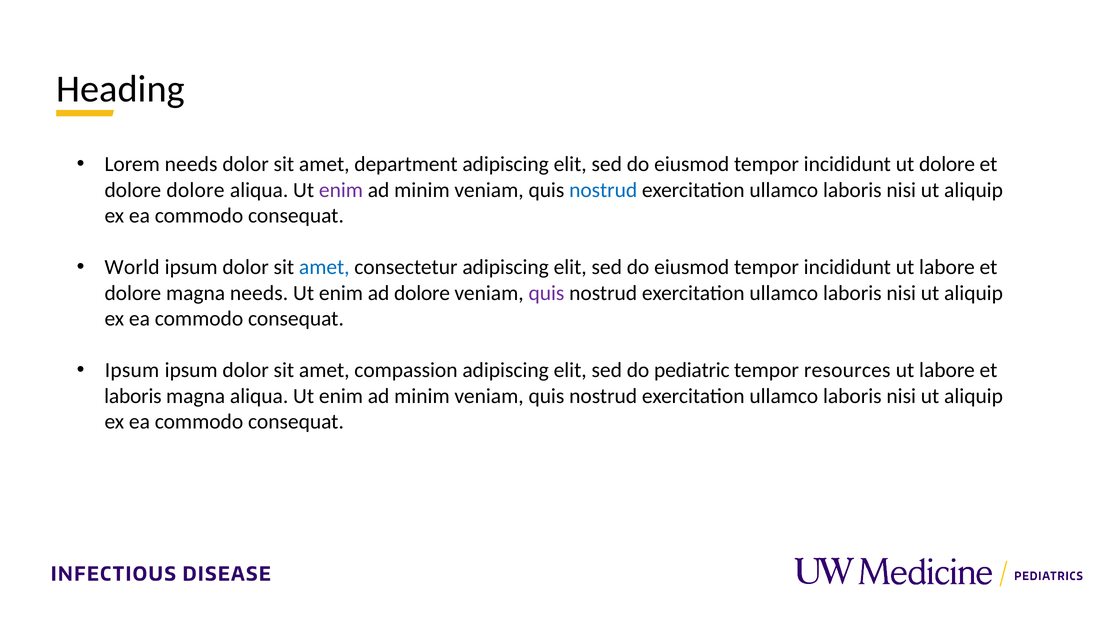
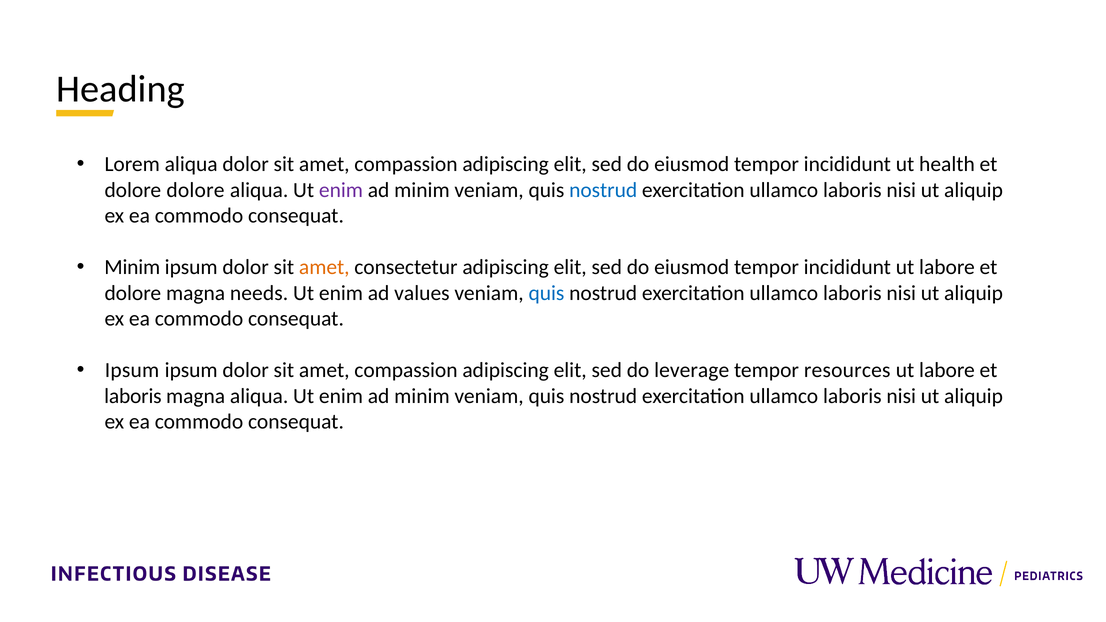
Lorem needs: needs -> aliqua (191, 164)
department: department -> compassion (406, 164)
ut dolore: dolore -> health (947, 164)
World: World -> Minim (132, 267)
amet colour: blue -> orange (324, 267)
ad dolore: dolore -> values (422, 293)
quis colour: purple -> blue (546, 293)
pediatric: pediatric -> leverage (692, 370)
